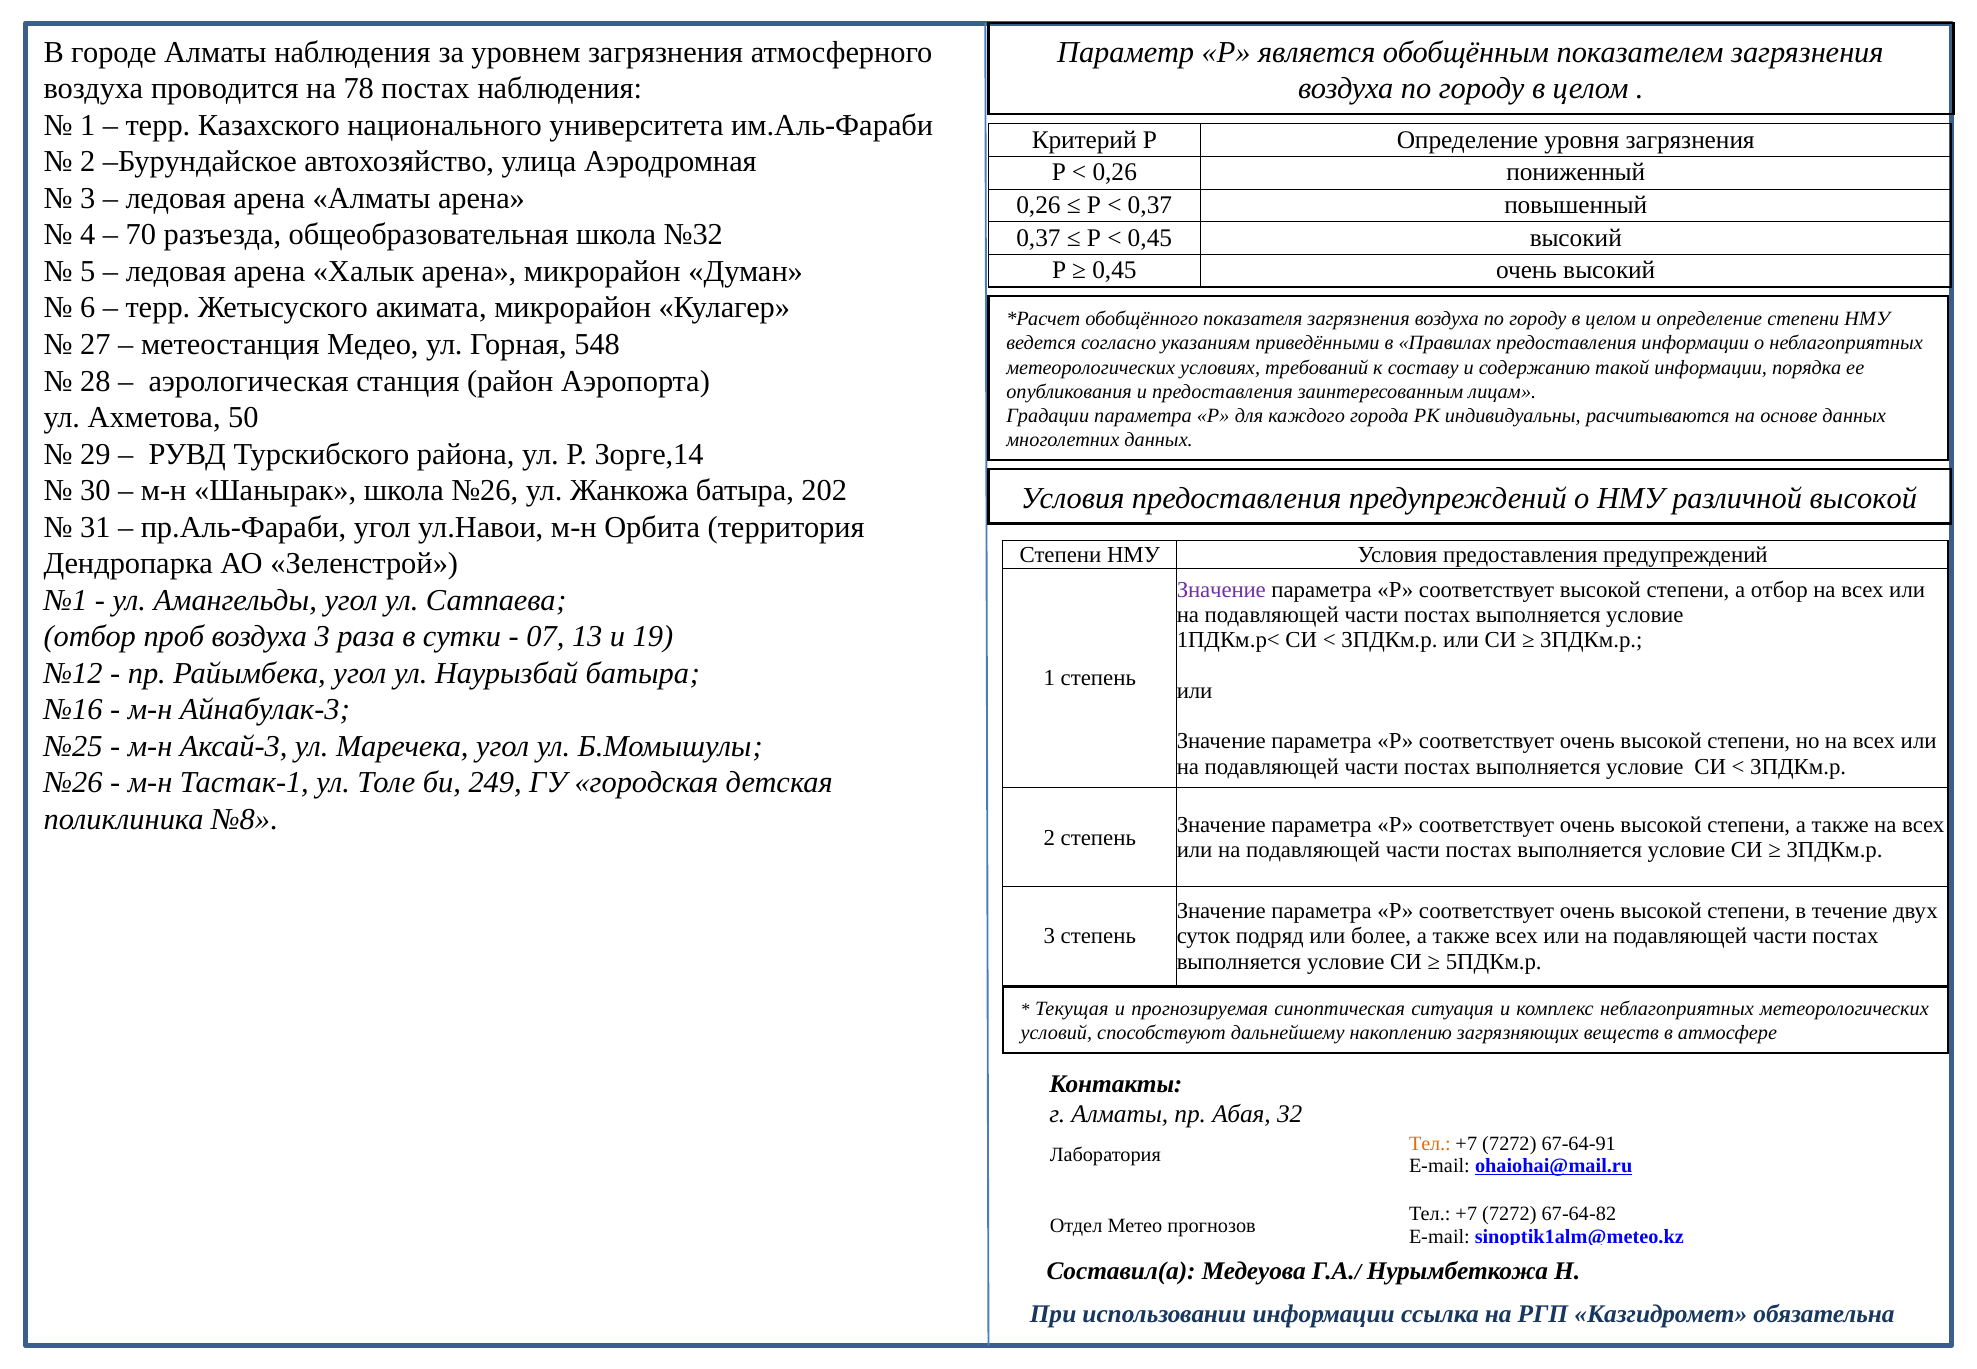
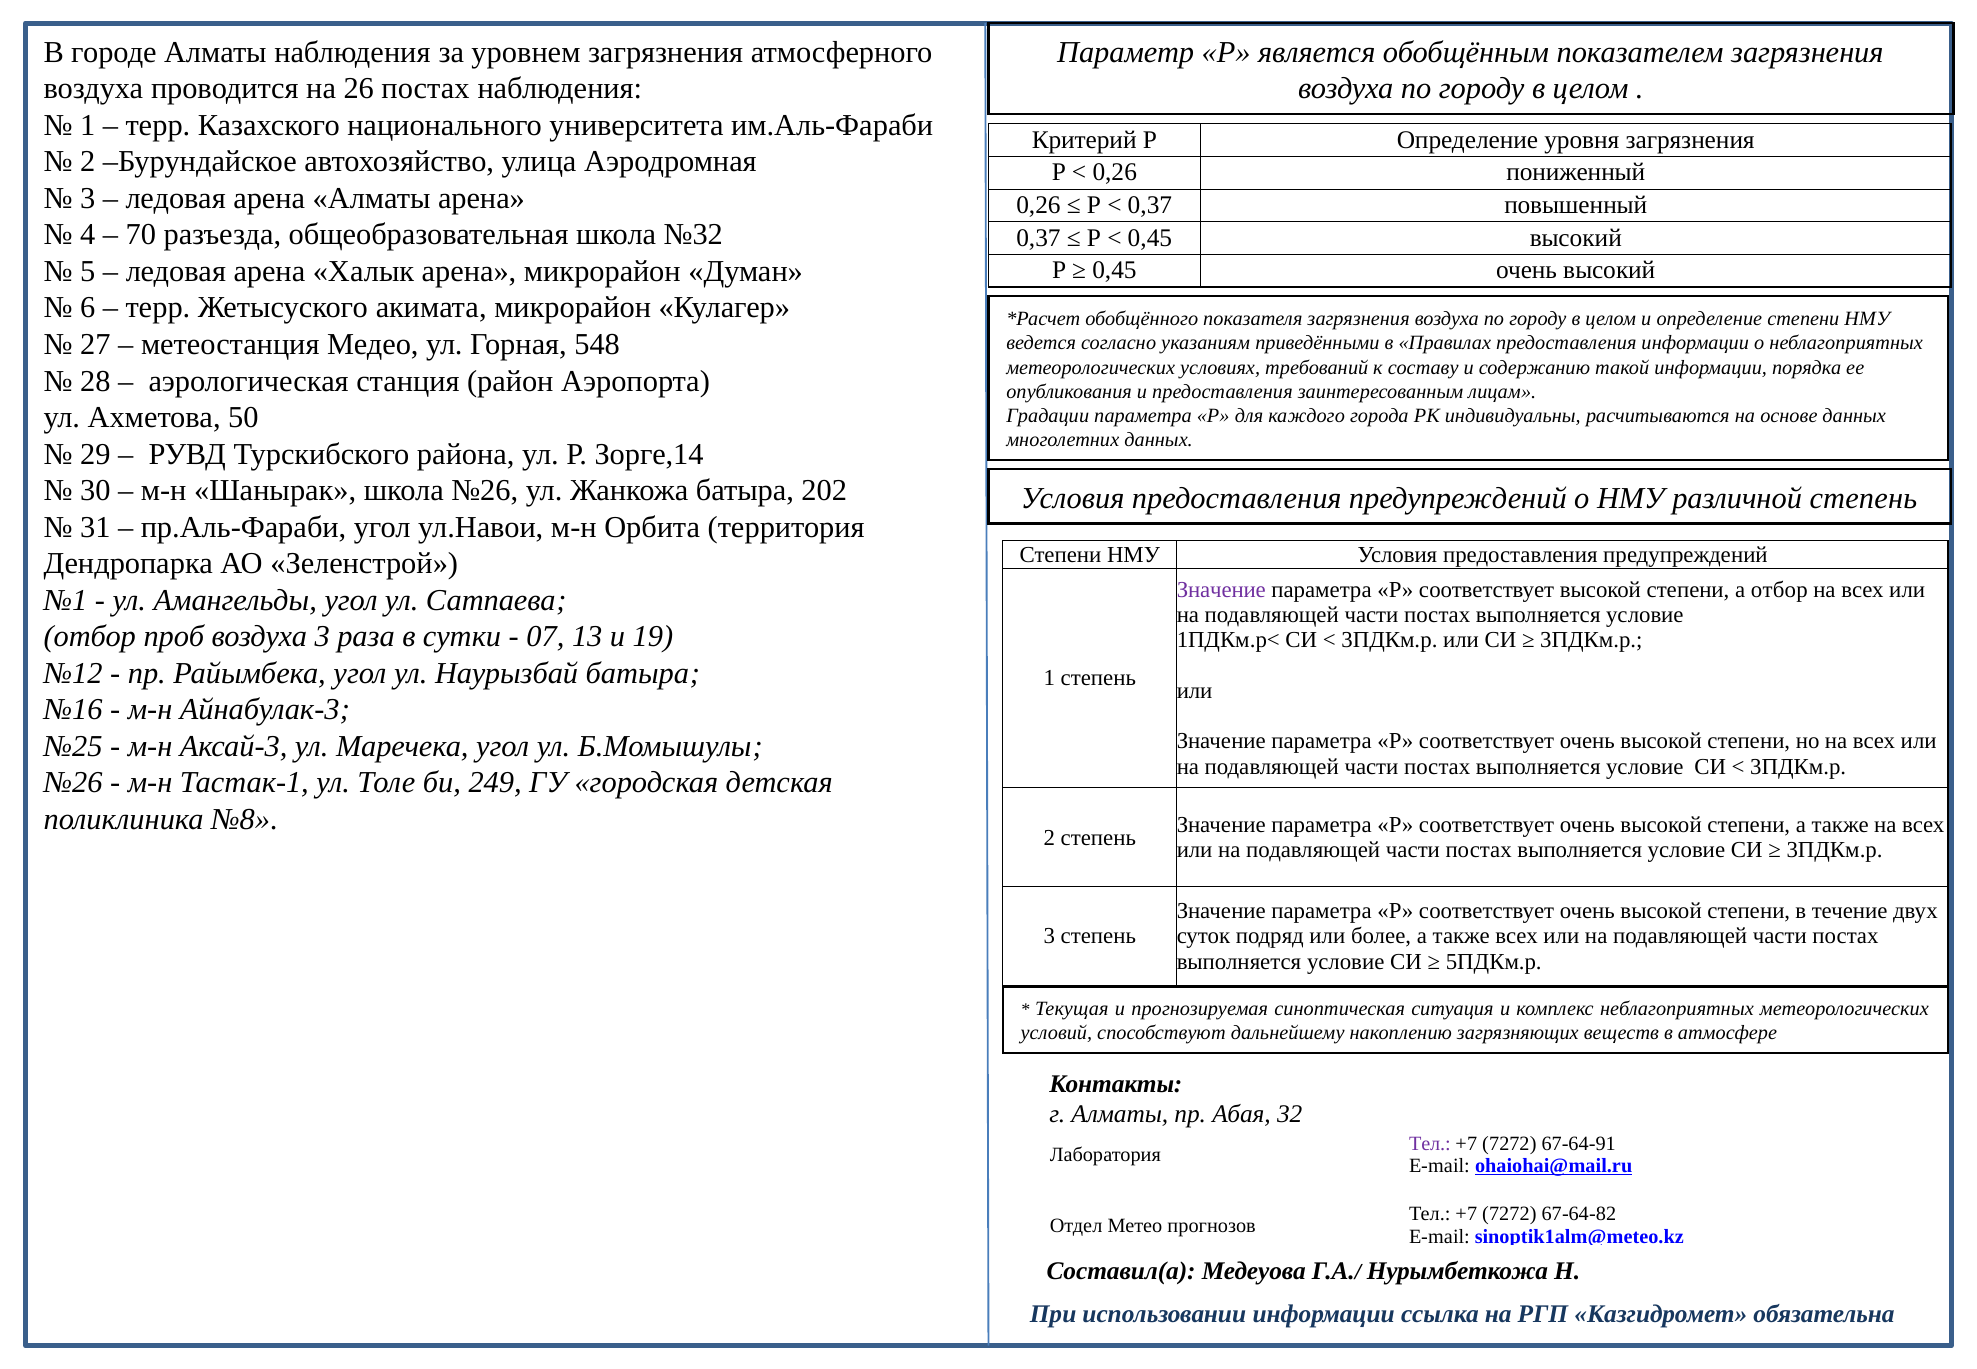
78: 78 -> 26 (359, 89)
различной высокой: высокой -> степень (1863, 498)
Тел colour: orange -> purple (1430, 1143)
